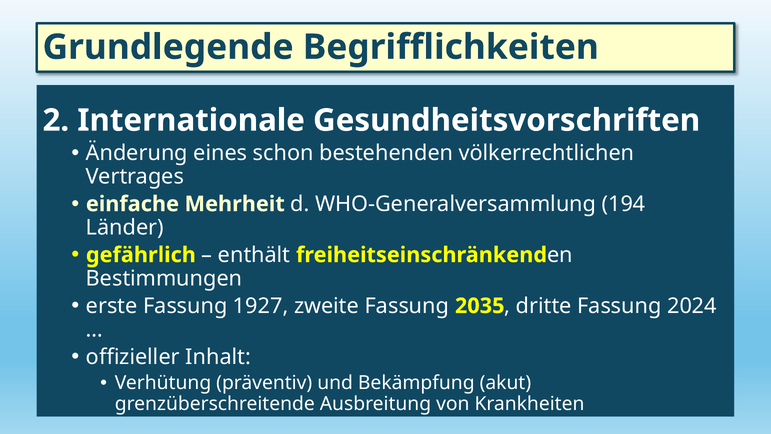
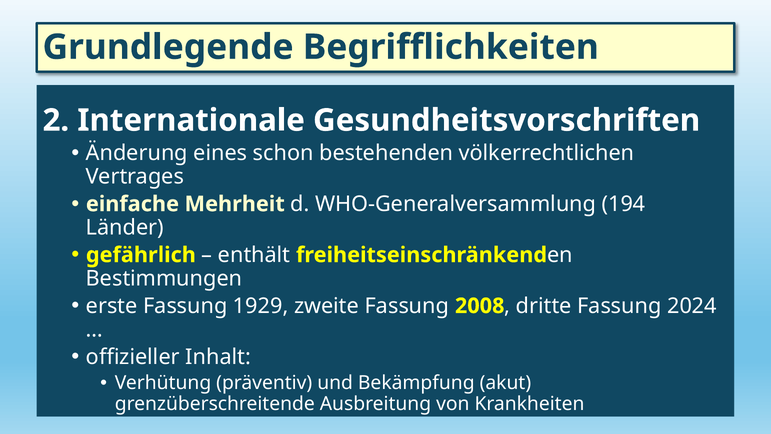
1927: 1927 -> 1929 (261, 306)
2035: 2035 -> 2008 (480, 306)
